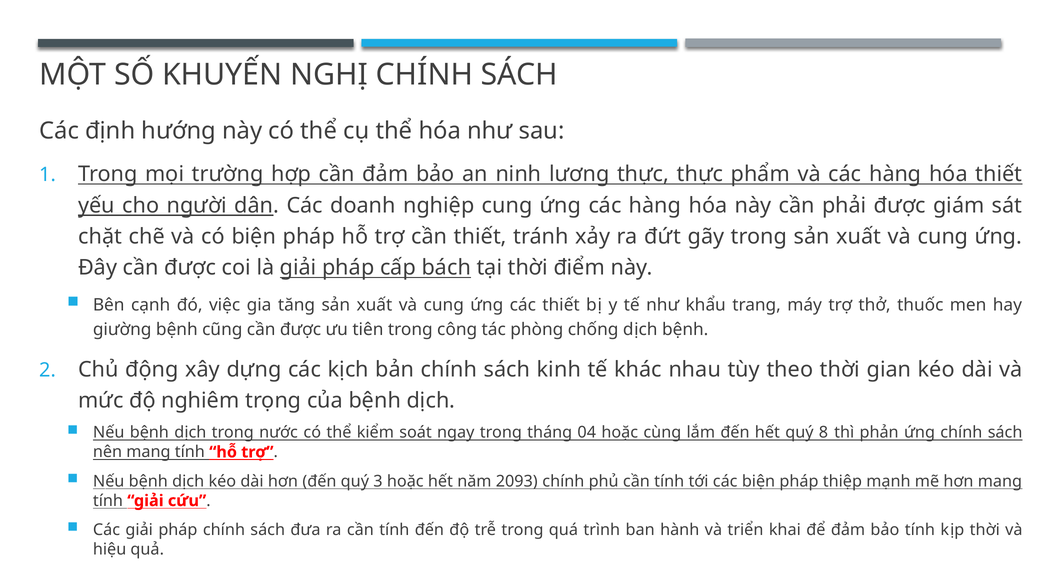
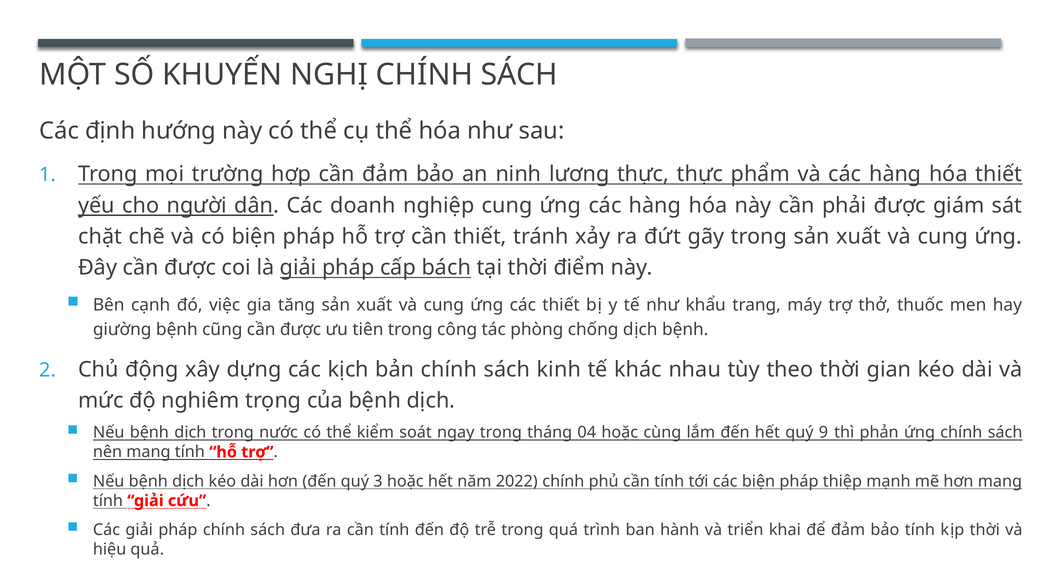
8: 8 -> 9 (823, 433)
2093: 2093 -> 2022 (517, 482)
